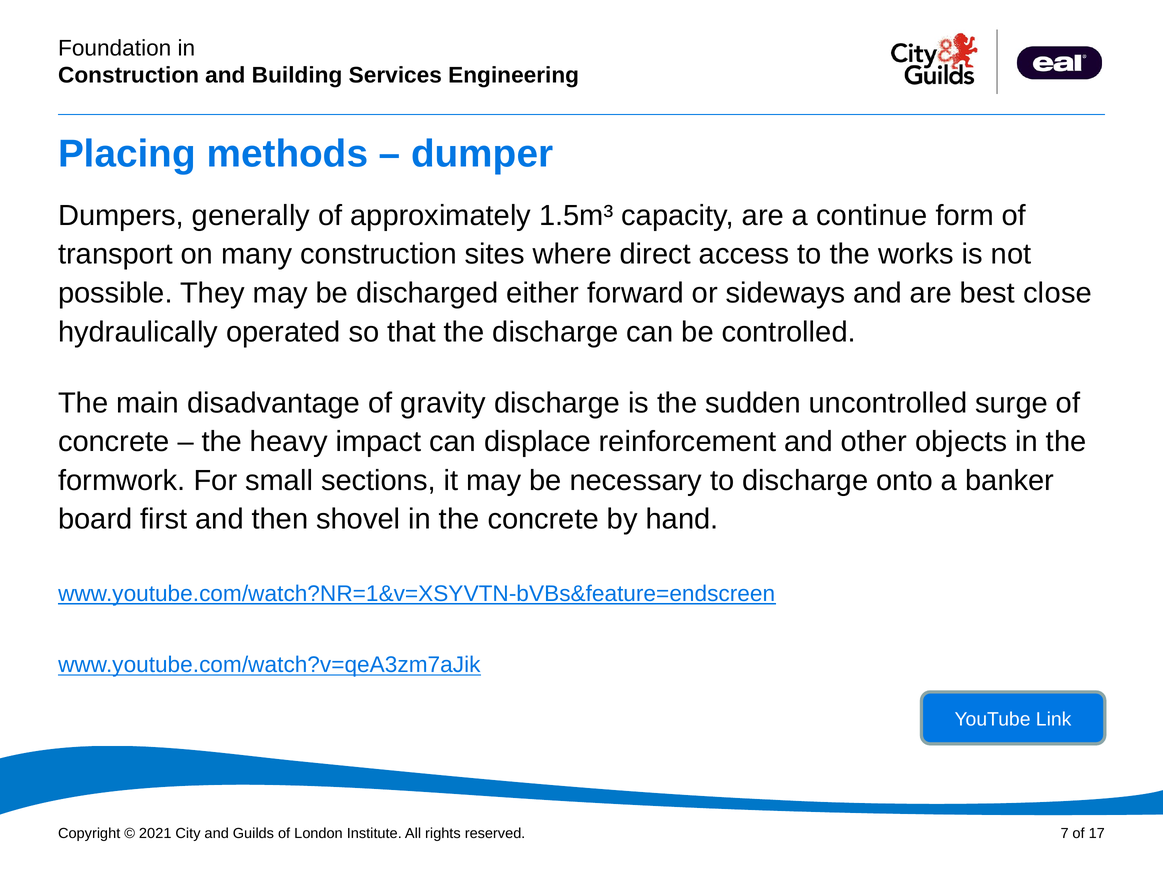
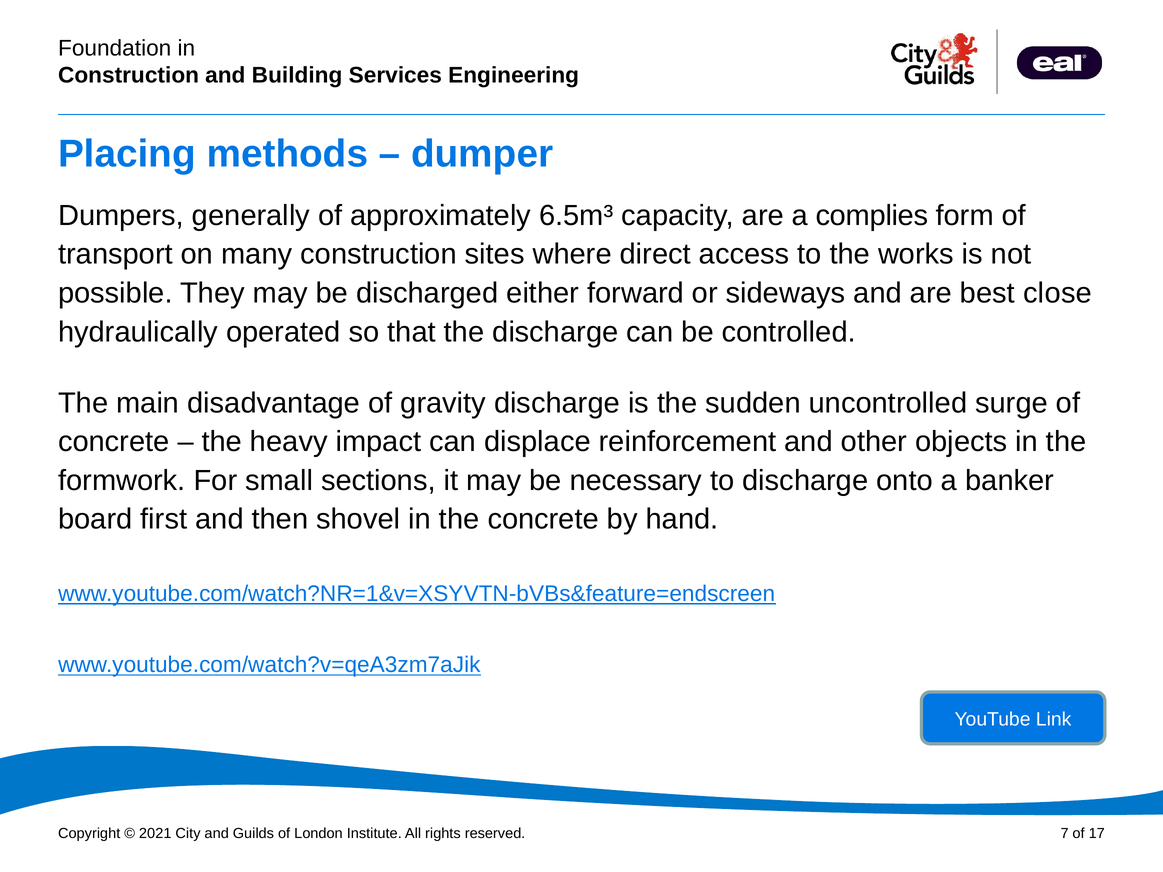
1.5m³: 1.5m³ -> 6.5m³ (576, 216)
continue: continue -> complies (872, 216)
